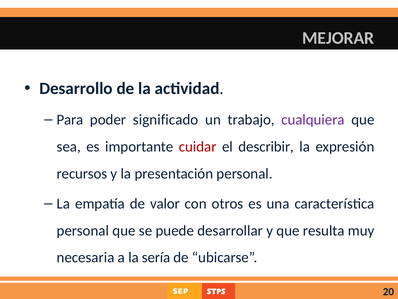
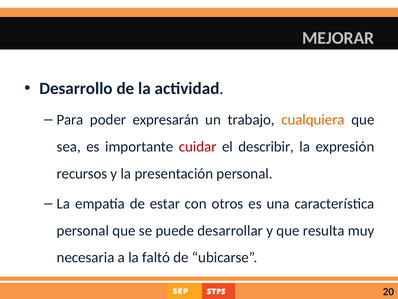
significado: significado -> expresarán (166, 120)
cualquiera colour: purple -> orange (313, 120)
valor: valor -> estar (165, 203)
sería: sería -> faltó (156, 257)
